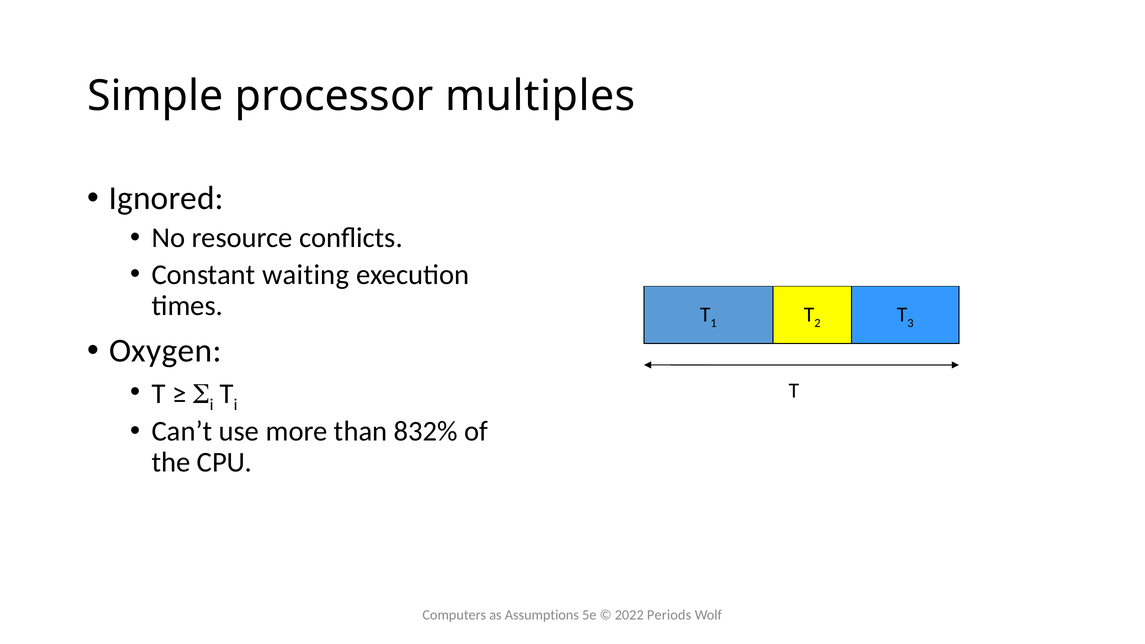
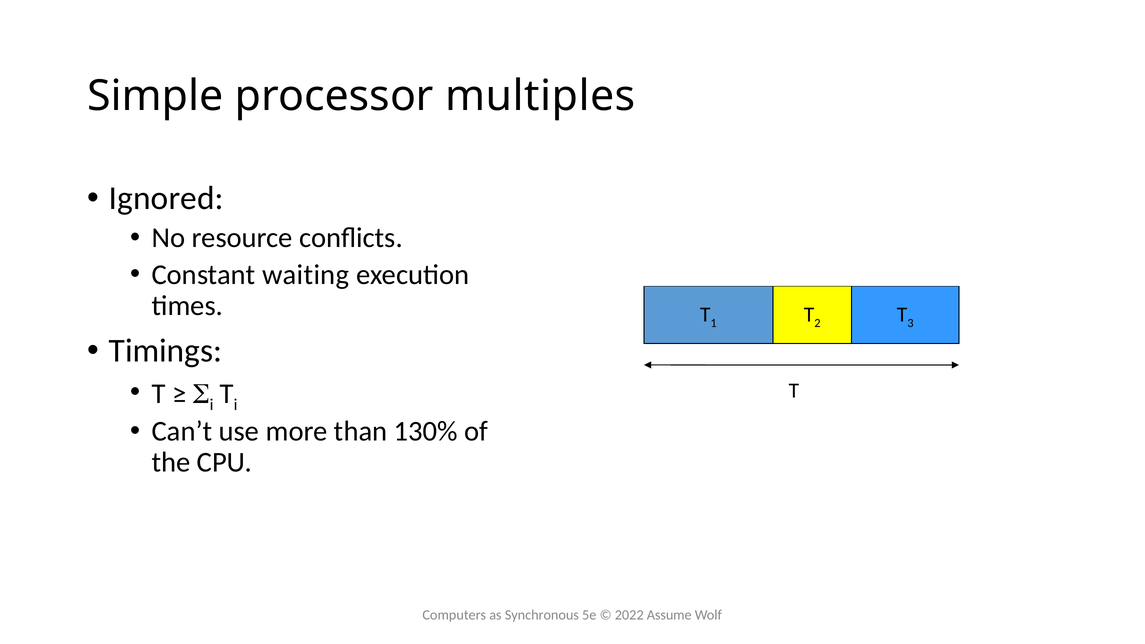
Oxygen: Oxygen -> Timings (165, 351)
832%: 832% -> 130% (426, 432)
Assumptions: Assumptions -> Synchronous (542, 615)
Periods: Periods -> Assume (669, 615)
